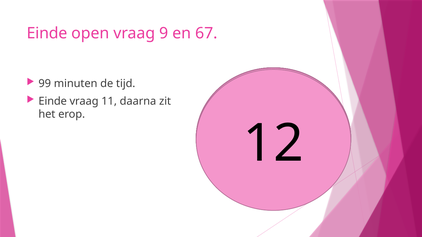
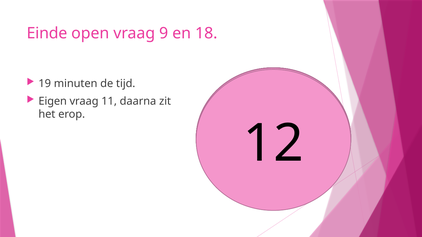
67: 67 -> 18 (206, 33)
99: 99 -> 19 (45, 84)
Einde: Einde -> Eigen (53, 101)
